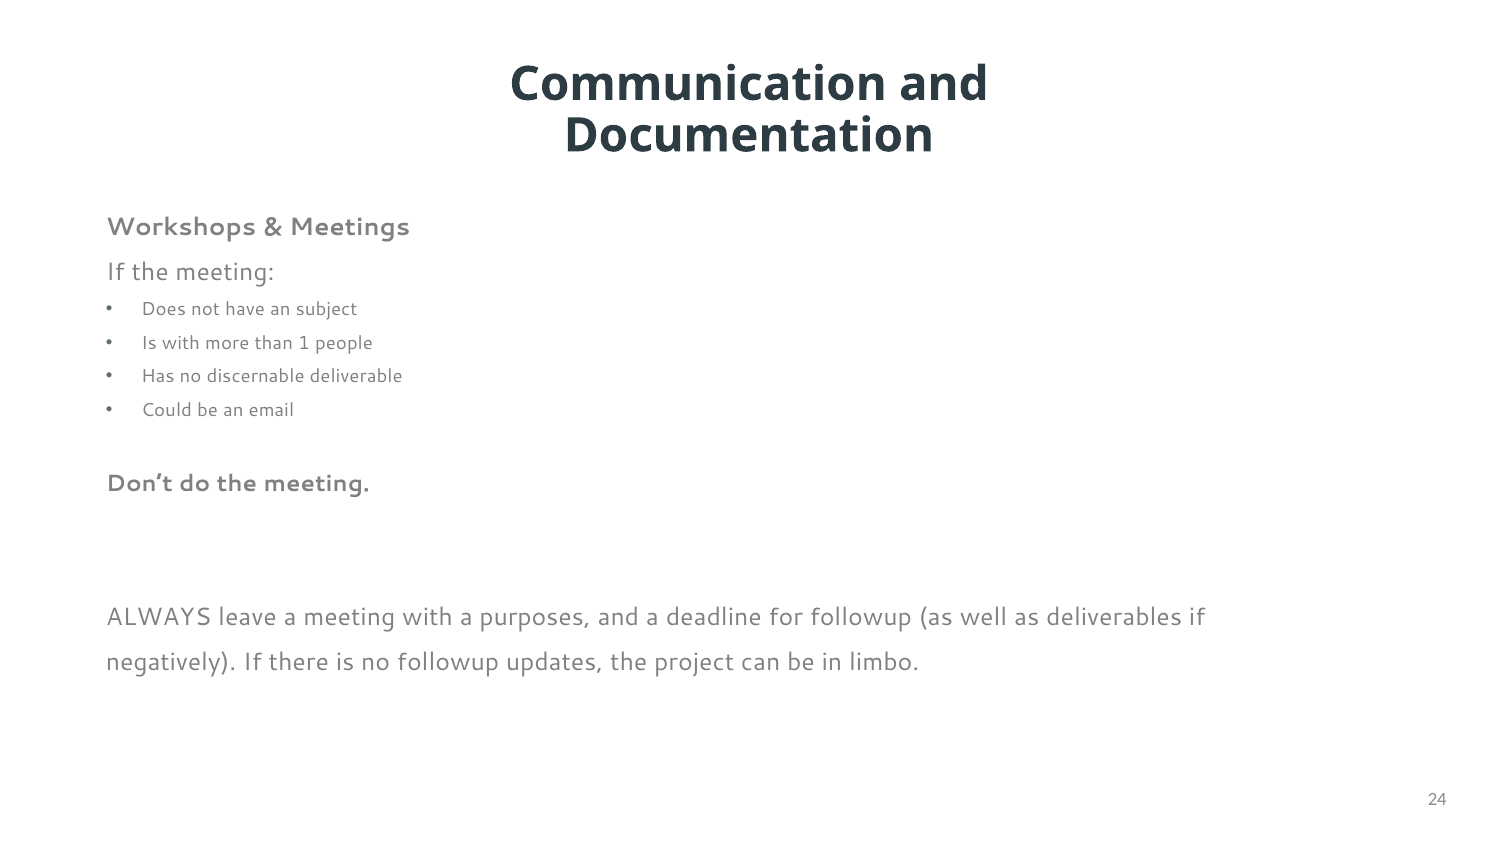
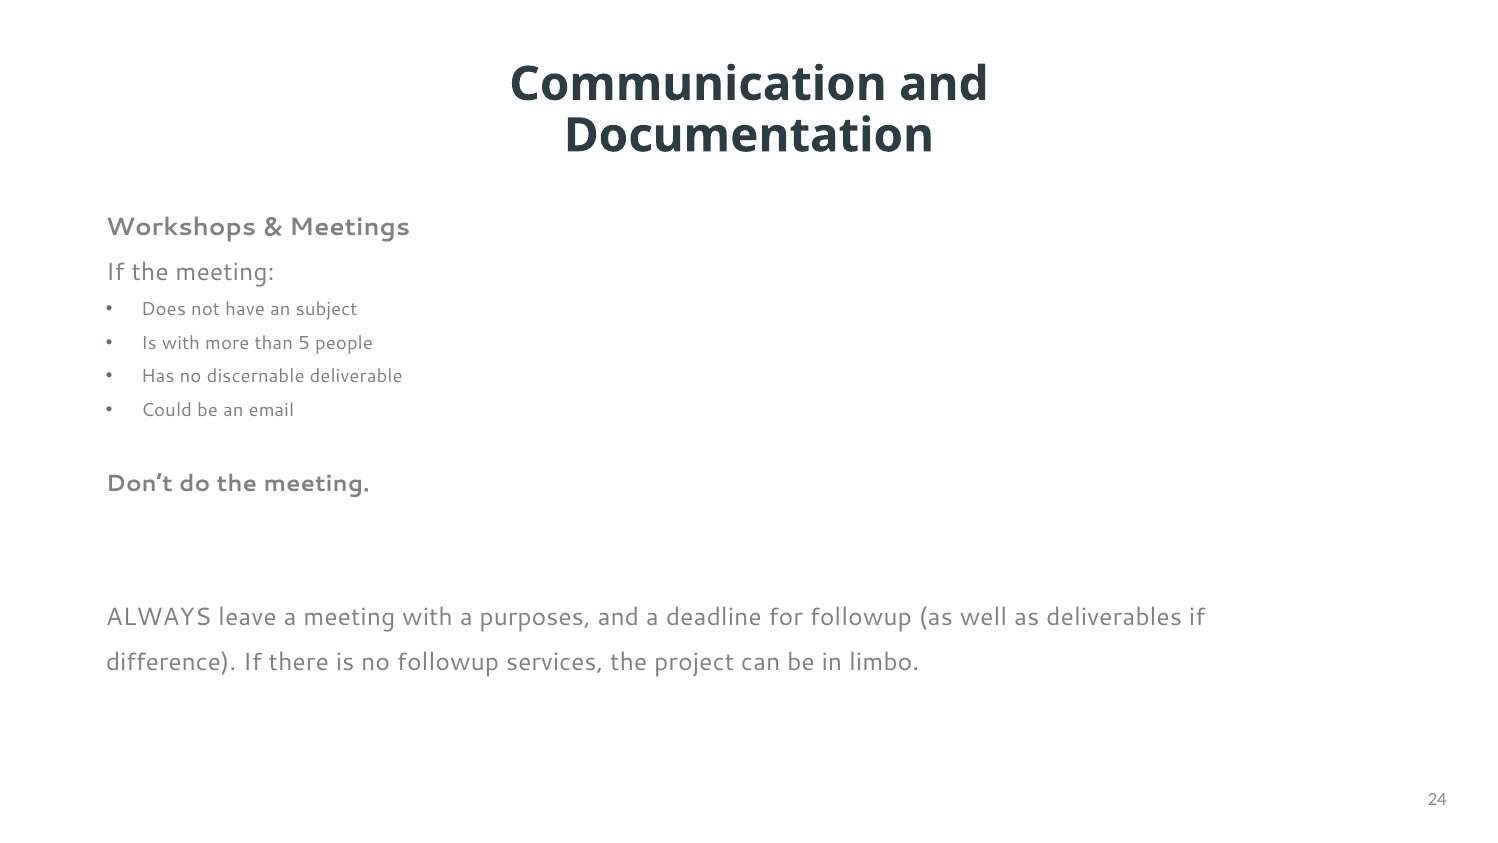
1: 1 -> 5 (304, 343)
negatively: negatively -> difference (171, 662)
updates: updates -> services (555, 662)
